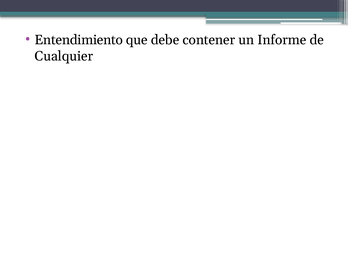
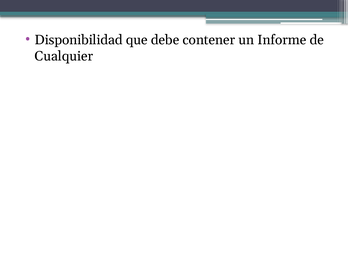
Entendimiento: Entendimiento -> Disponibilidad (79, 40)
